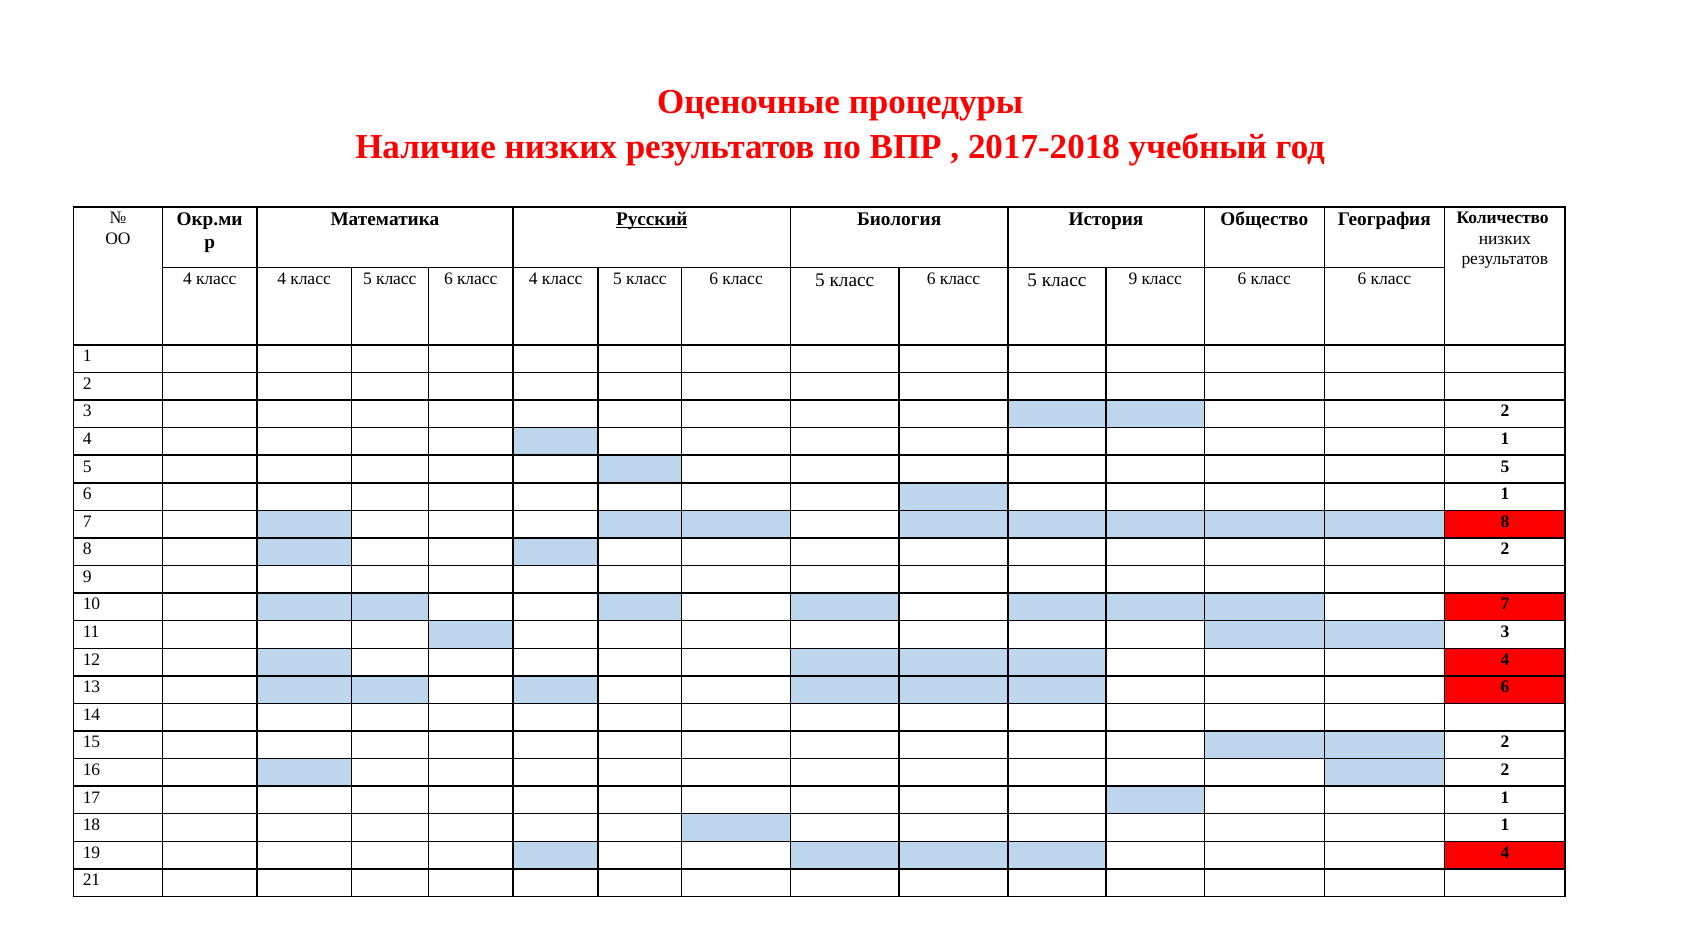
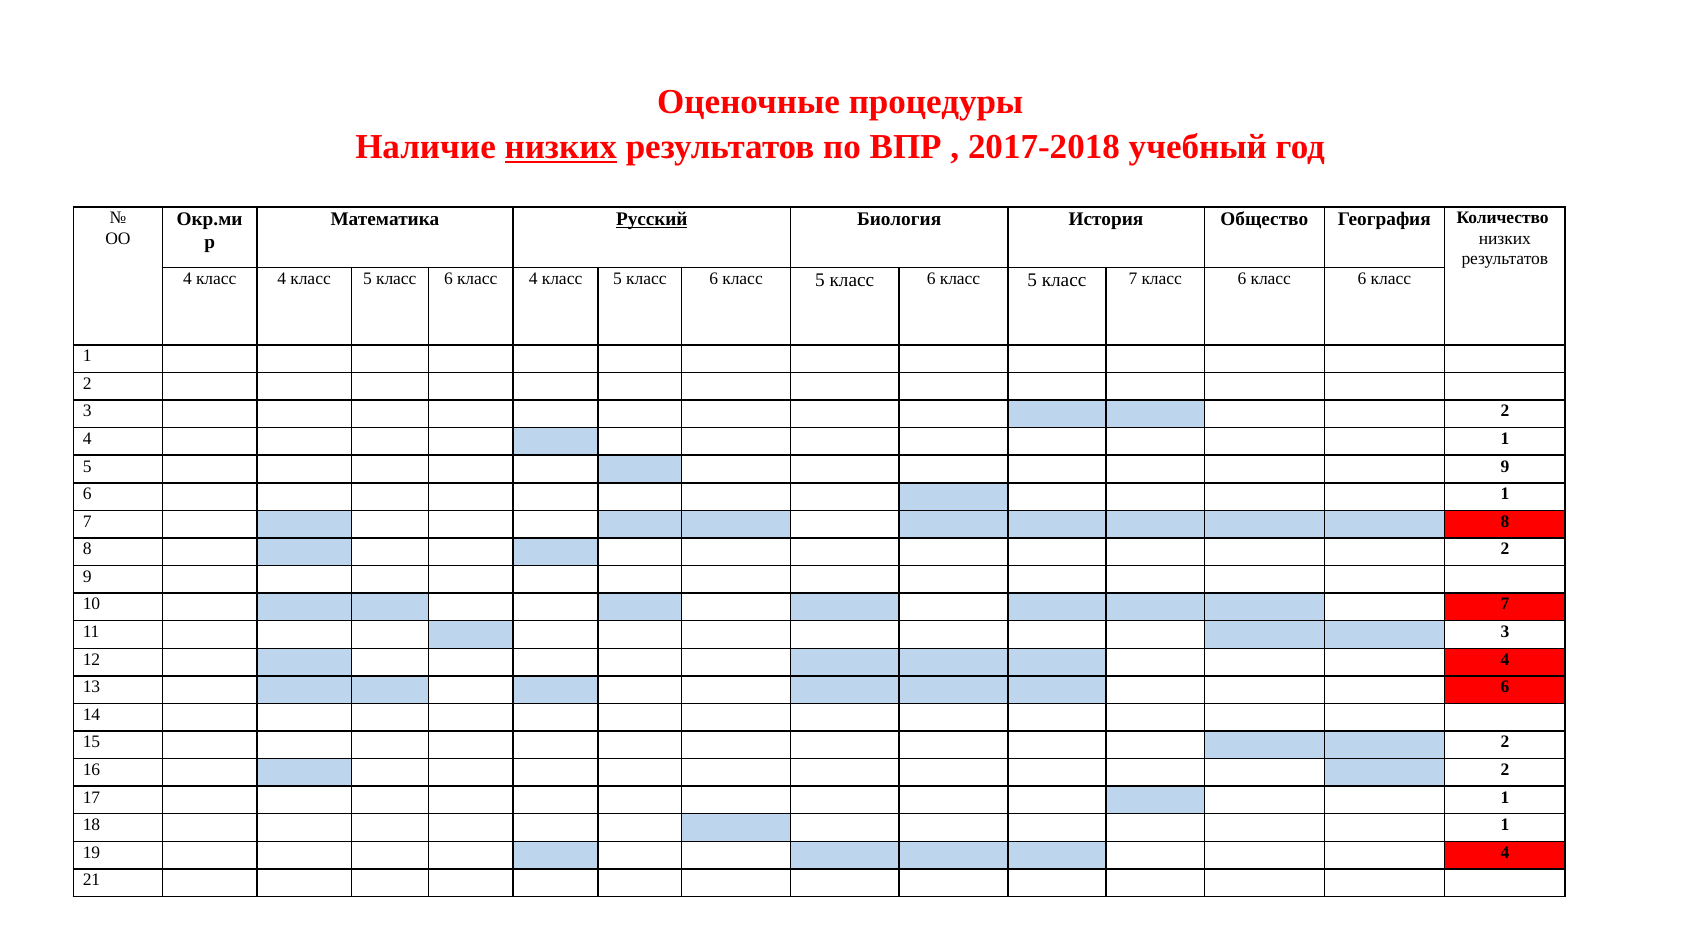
низких underline: none -> present (561, 147)
класс 9: 9 -> 7 (1133, 279)
5 5: 5 -> 9 (1505, 467)
